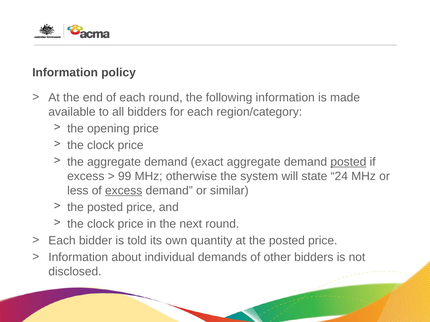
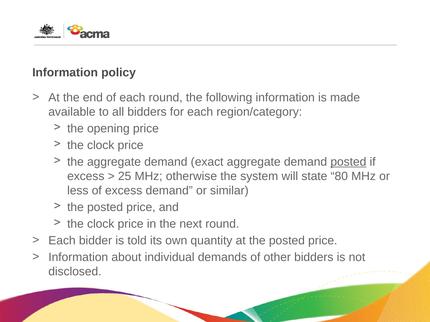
99: 99 -> 25 (125, 176)
24: 24 -> 80 (339, 176)
excess underline: present -> none (124, 191)
